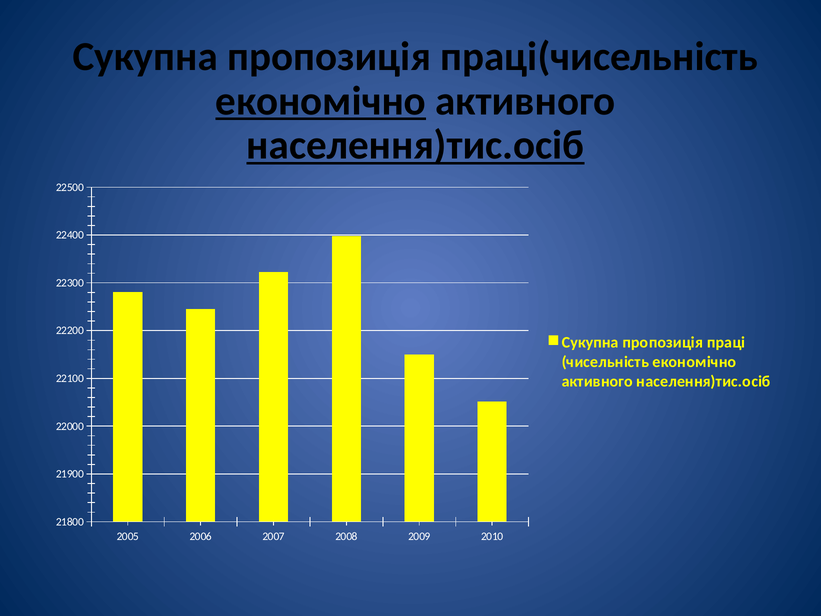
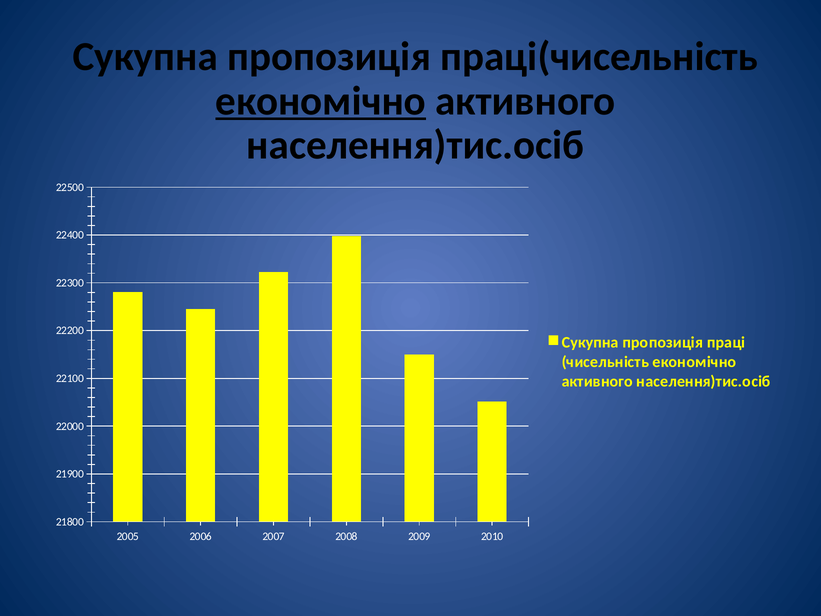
населення)тис.осіб underline: present -> none (415, 145)
